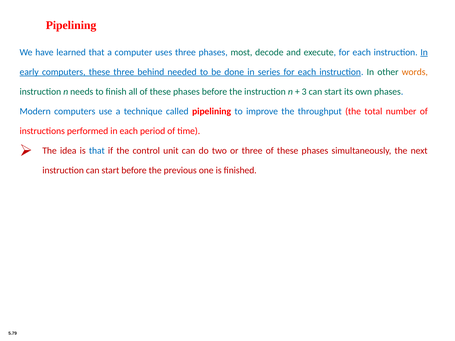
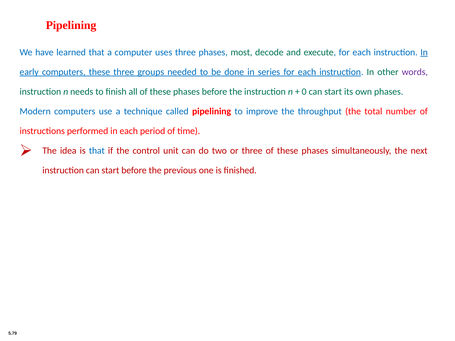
behind: behind -> groups (151, 72)
words colour: orange -> purple (415, 72)
3: 3 -> 0 (304, 92)
